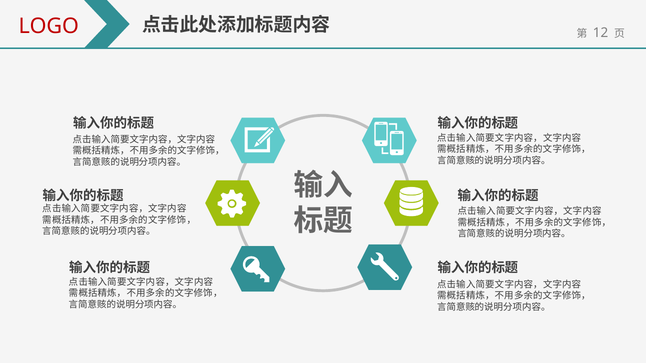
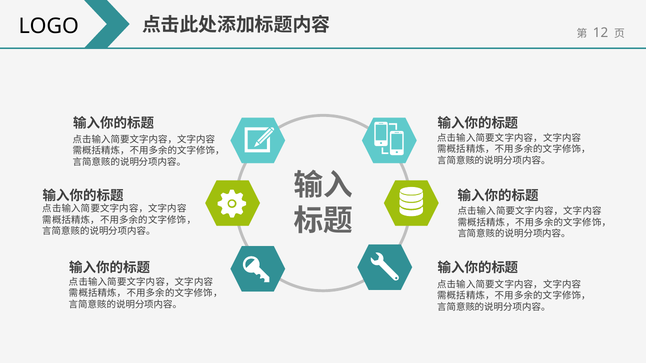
LOGO colour: red -> black (49, 26)
